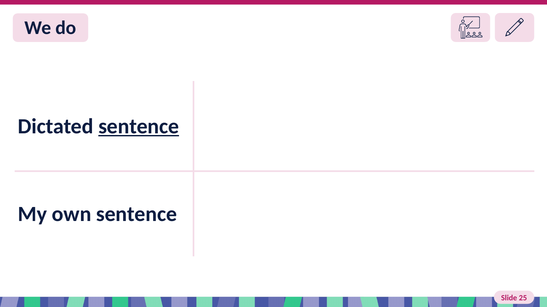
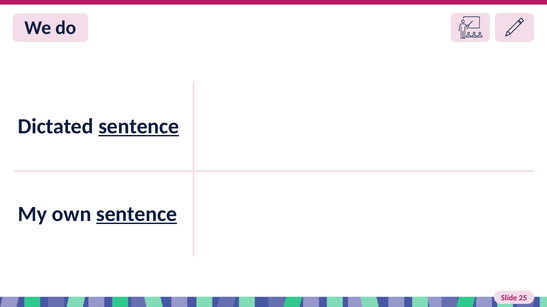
sentence underline: none -> present (137, 215)
